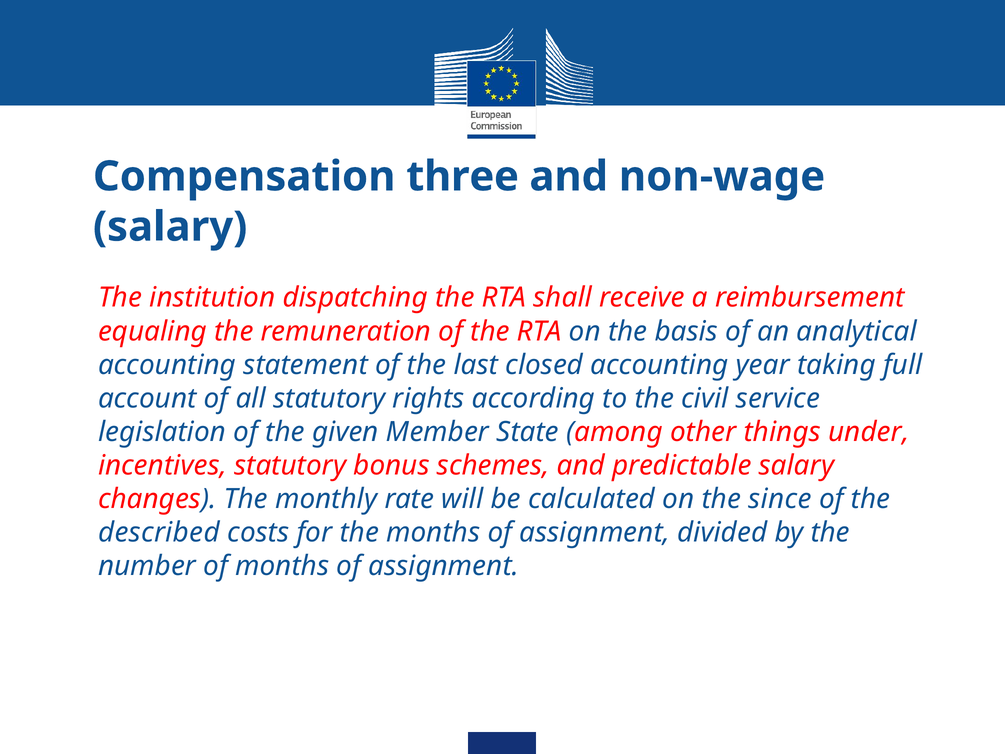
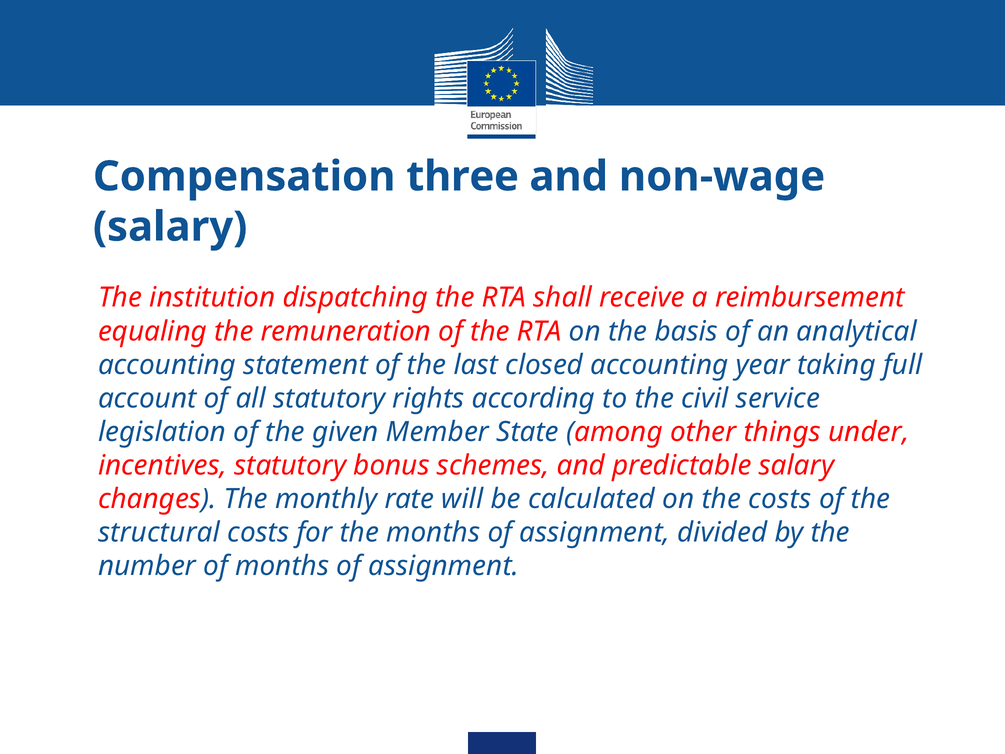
the since: since -> costs (780, 499)
described: described -> structural (159, 532)
